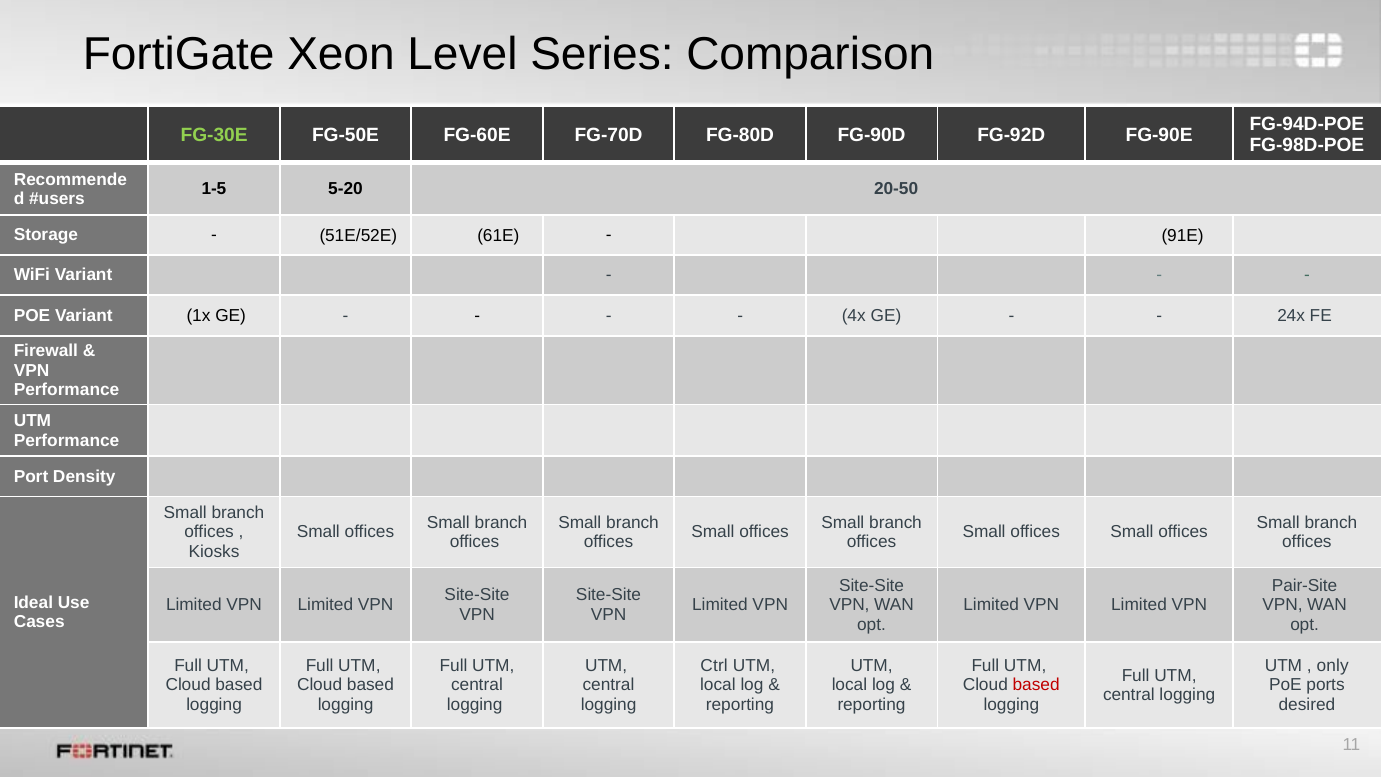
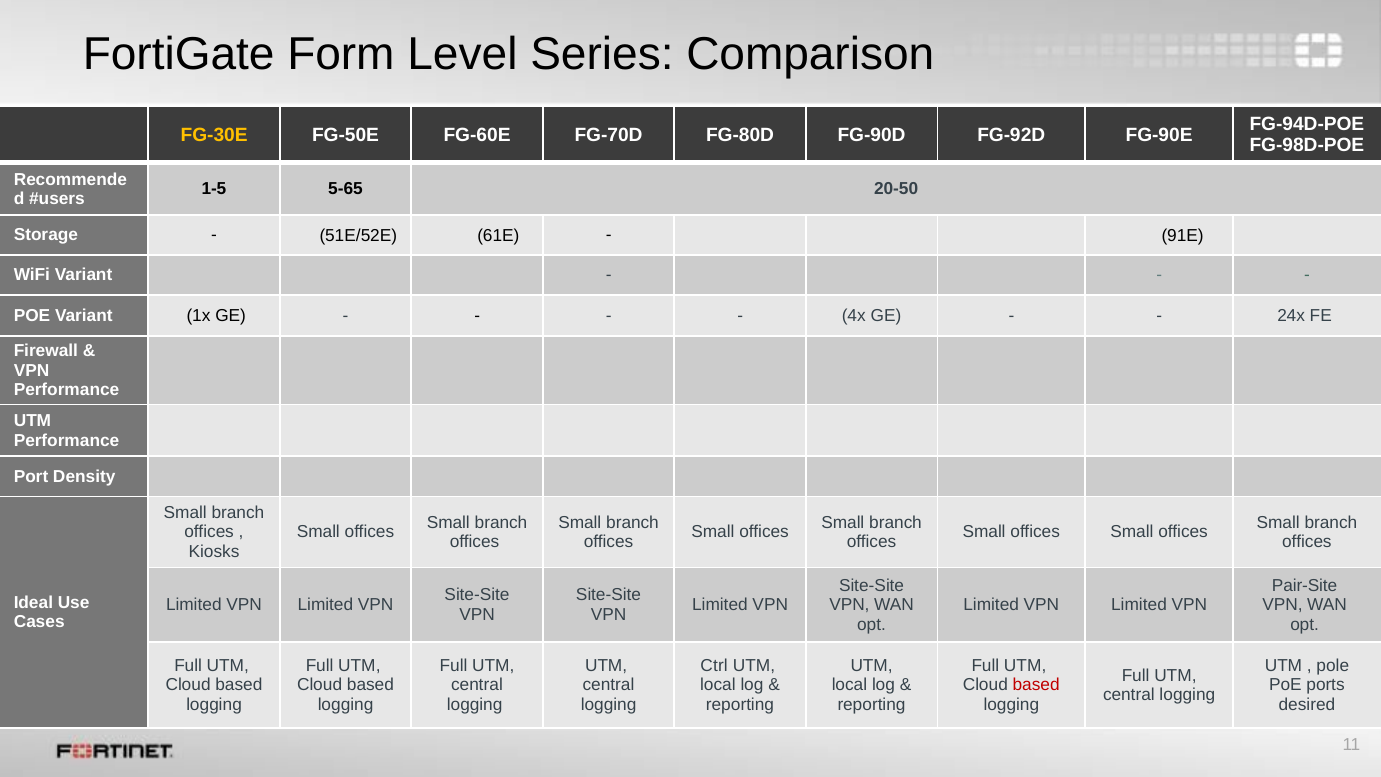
Xeon: Xeon -> Form (341, 54)
FG-30E colour: light green -> yellow (214, 135)
5-20: 5-20 -> 5-65 (345, 189)
only: only -> pole (1333, 666)
